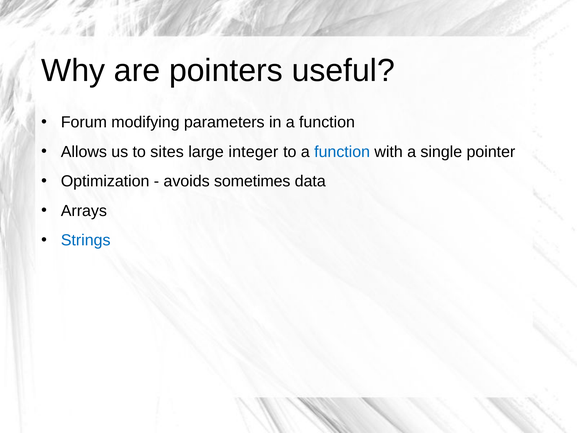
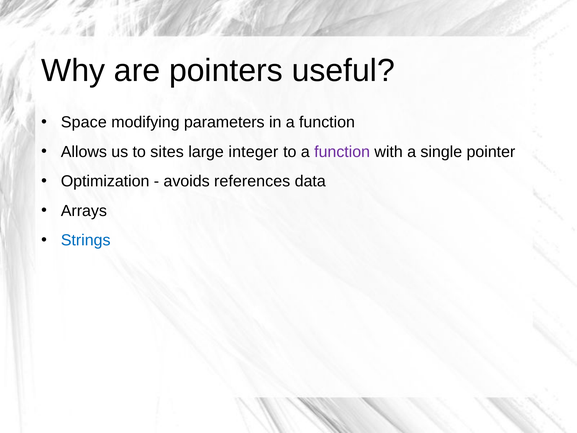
Forum: Forum -> Space (84, 122)
function colour: blue -> purple (342, 152)
sometimes: sometimes -> references (252, 181)
